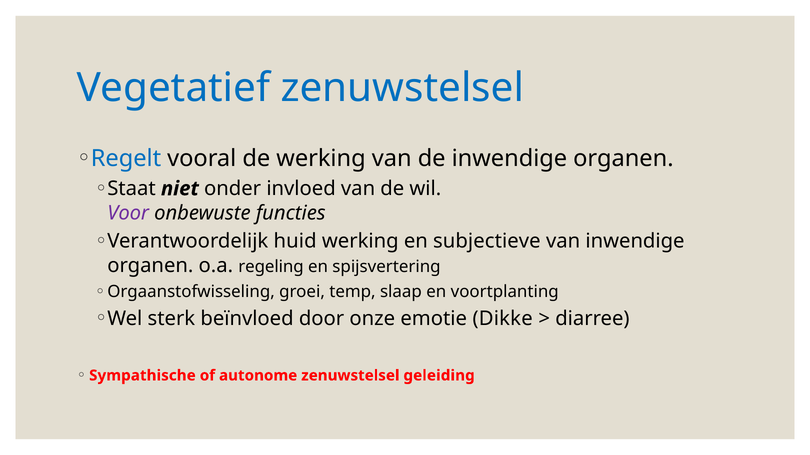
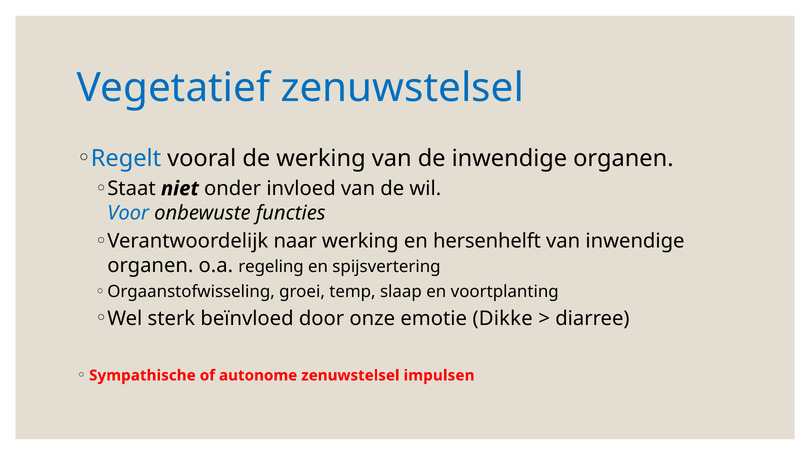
Voor colour: purple -> blue (128, 213)
huid: huid -> naar (295, 242)
subjectieve: subjectieve -> hersenhelft (487, 242)
geleiding: geleiding -> impulsen (439, 376)
